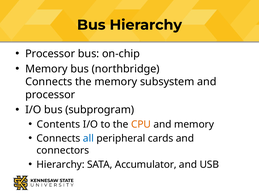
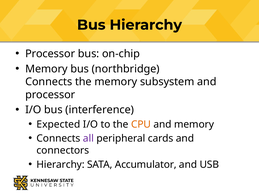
subprogram: subprogram -> interference (100, 110)
Contents: Contents -> Expected (58, 124)
all colour: blue -> purple (88, 139)
